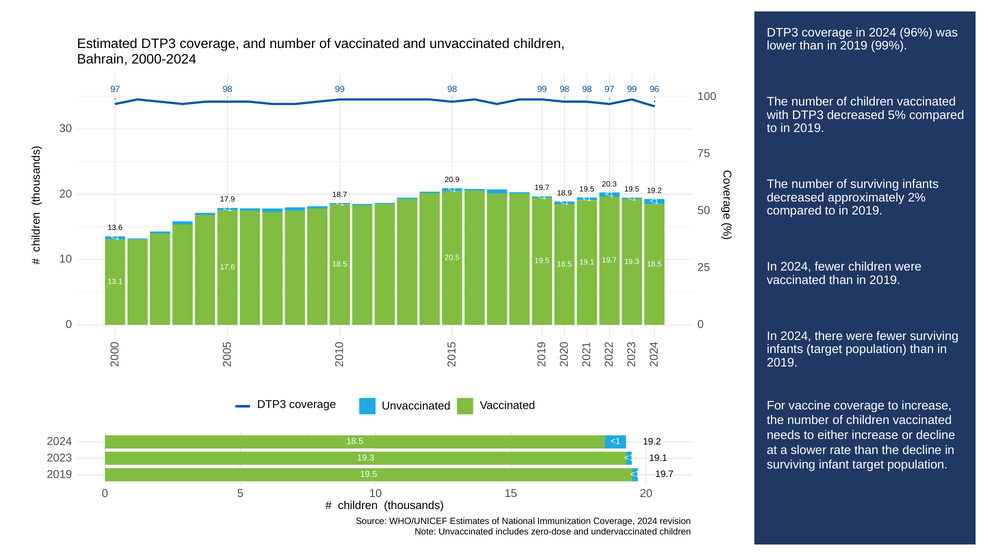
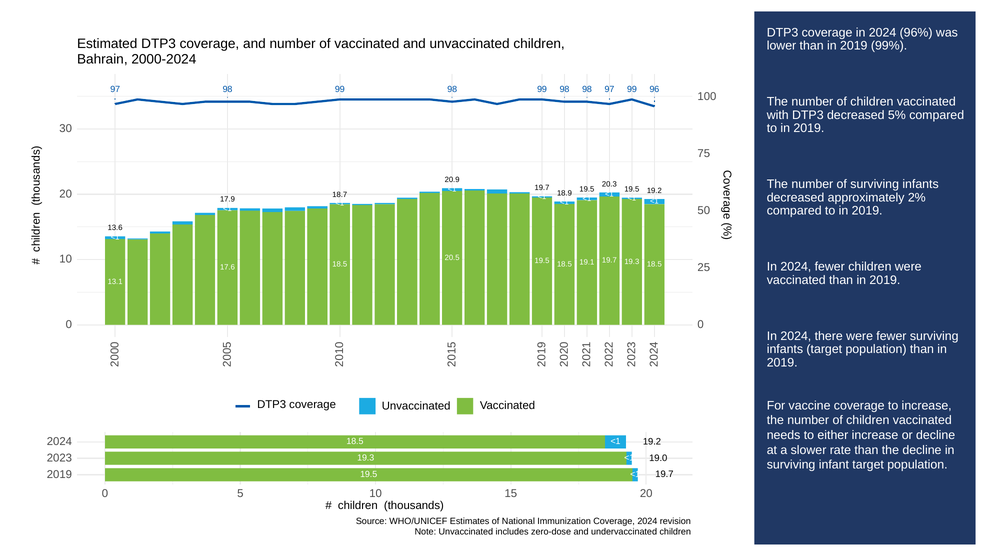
19.1: 19.1 -> 19.0 (658, 458)
